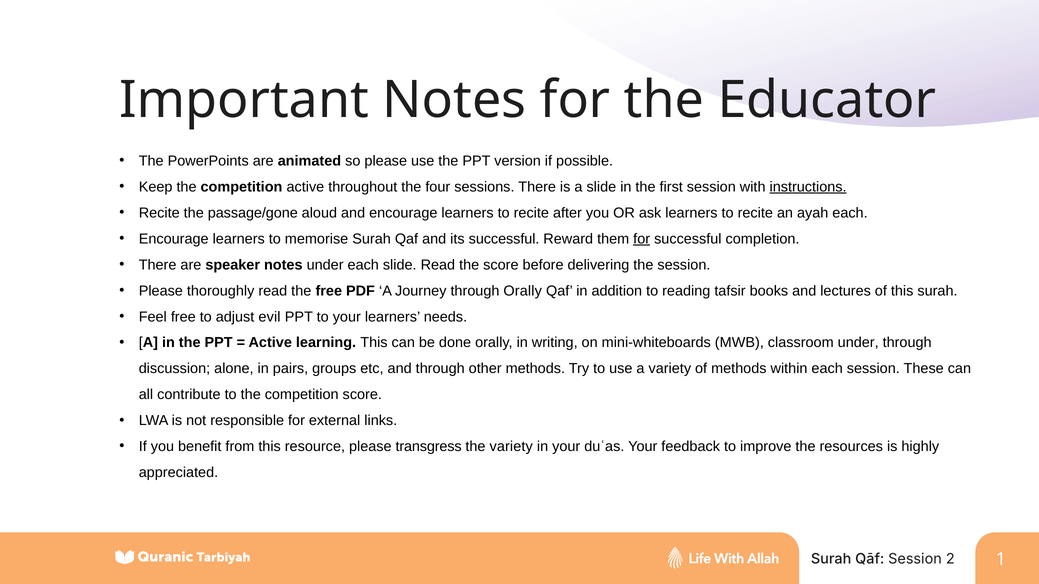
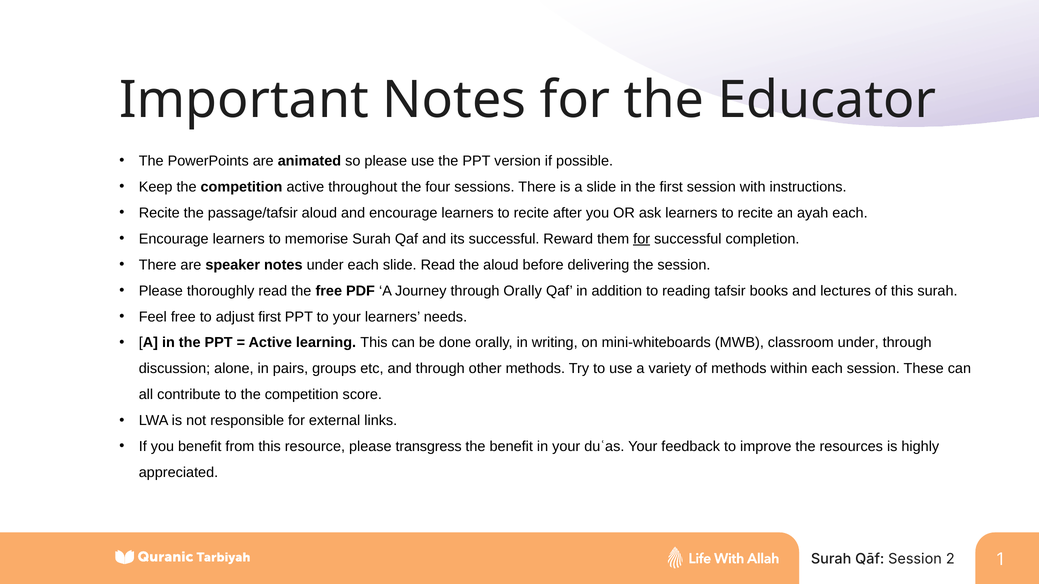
instructions underline: present -> none (808, 187)
passage/gone: passage/gone -> passage/tafsir (253, 213)
the score: score -> aloud (501, 265)
adjust evil: evil -> first (270, 317)
the variety: variety -> benefit (511, 447)
